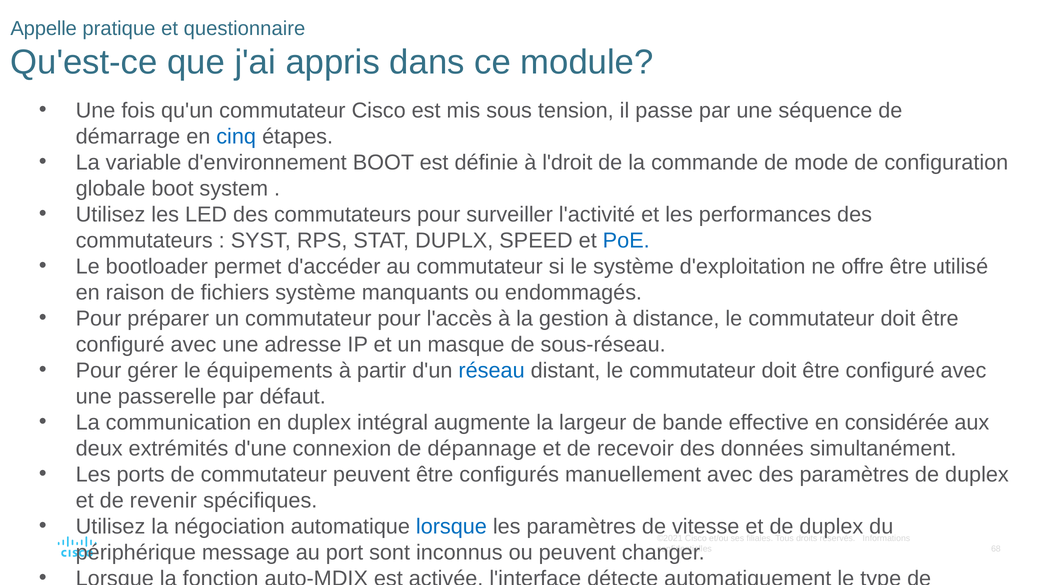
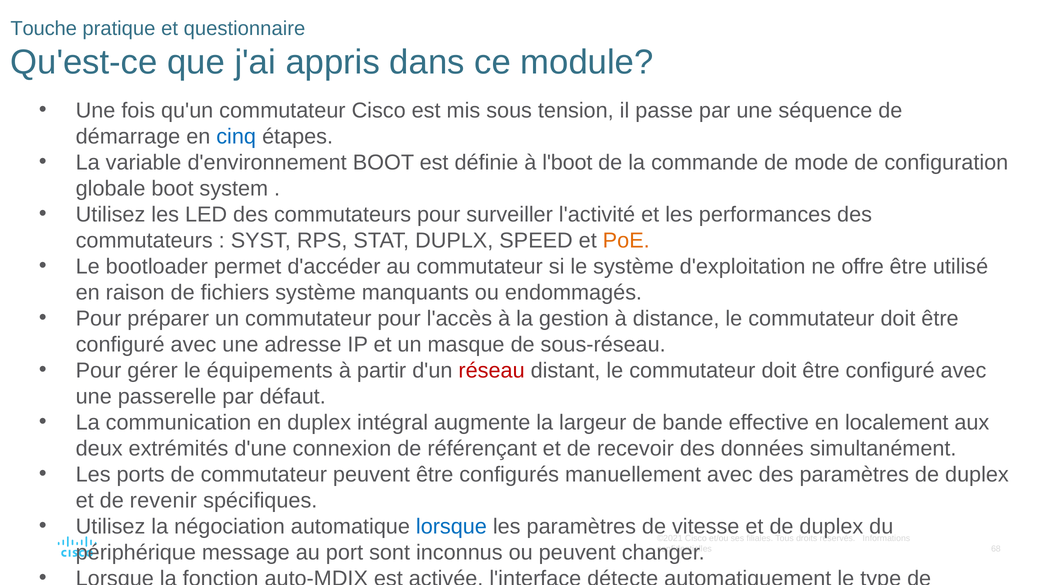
Appelle: Appelle -> Touche (44, 28)
l'droit: l'droit -> l'boot (567, 162)
PoE colour: blue -> orange (626, 240)
réseau colour: blue -> red (492, 370)
considérée: considérée -> localement (897, 422)
dépannage: dépannage -> référençant (482, 448)
